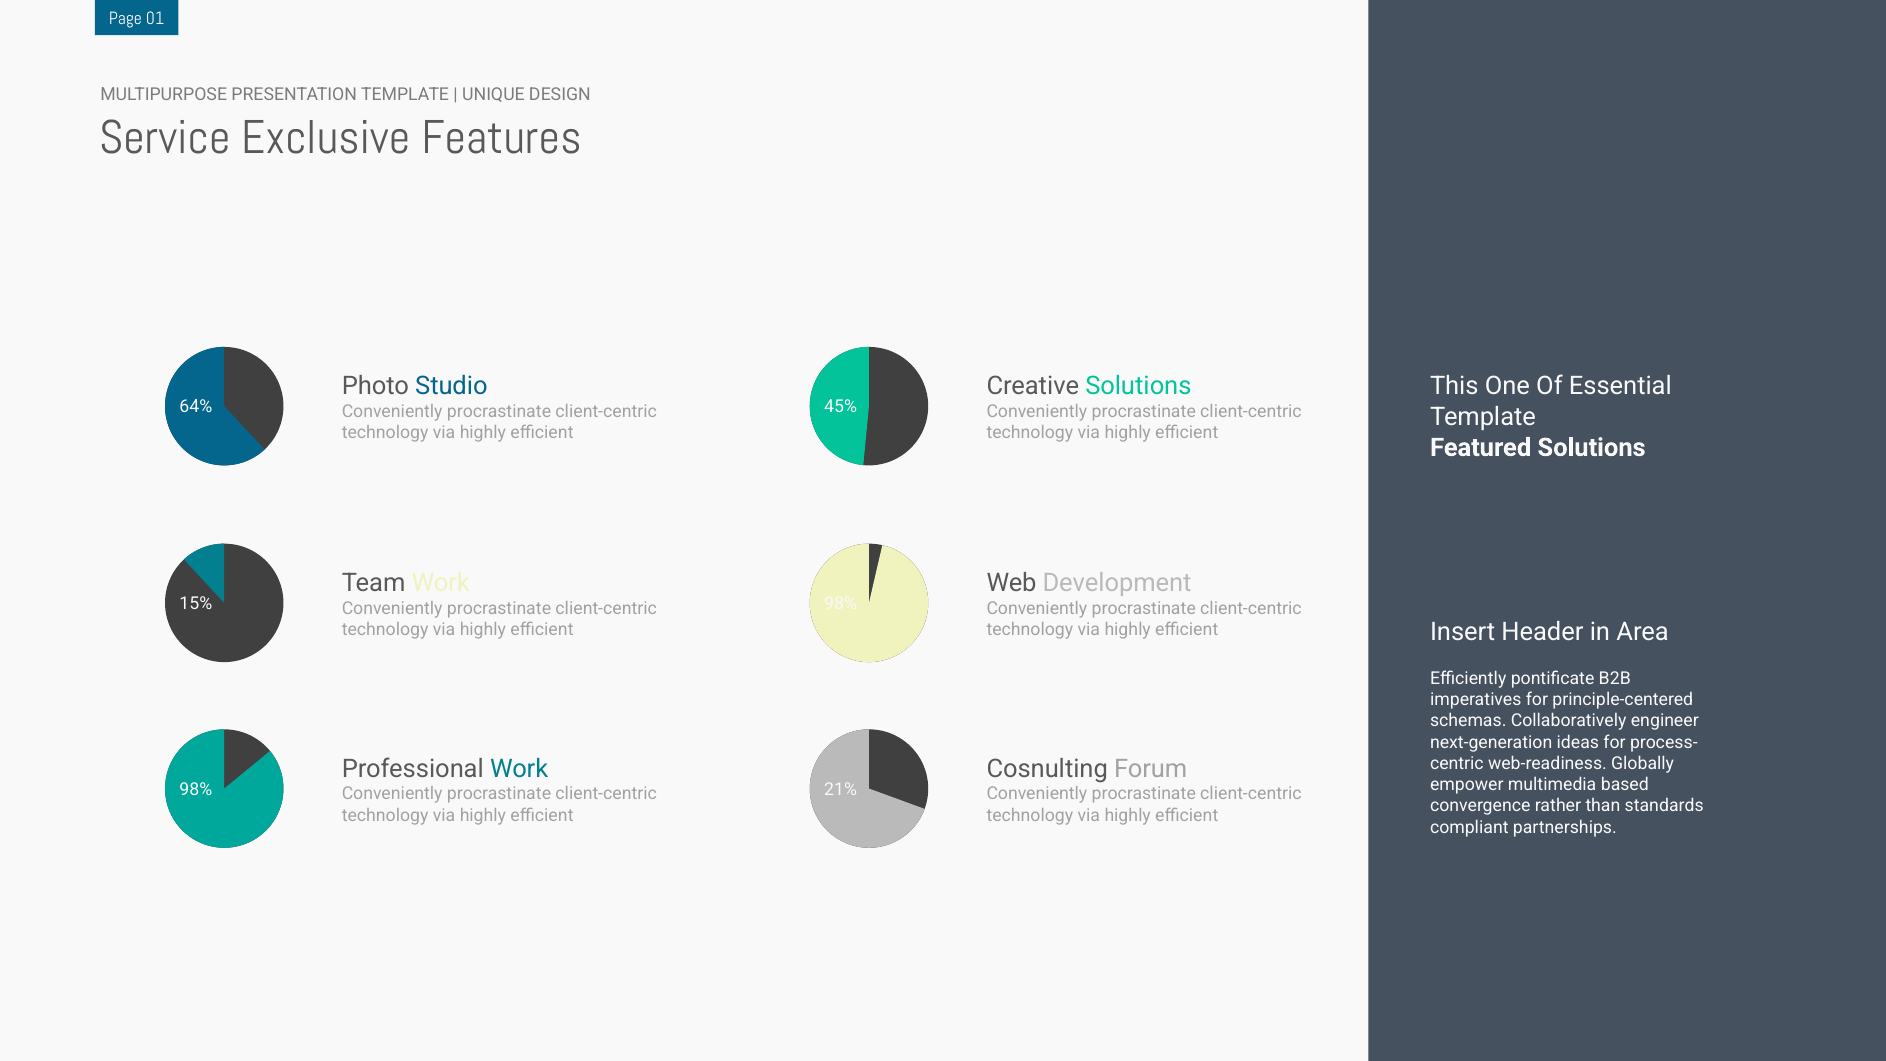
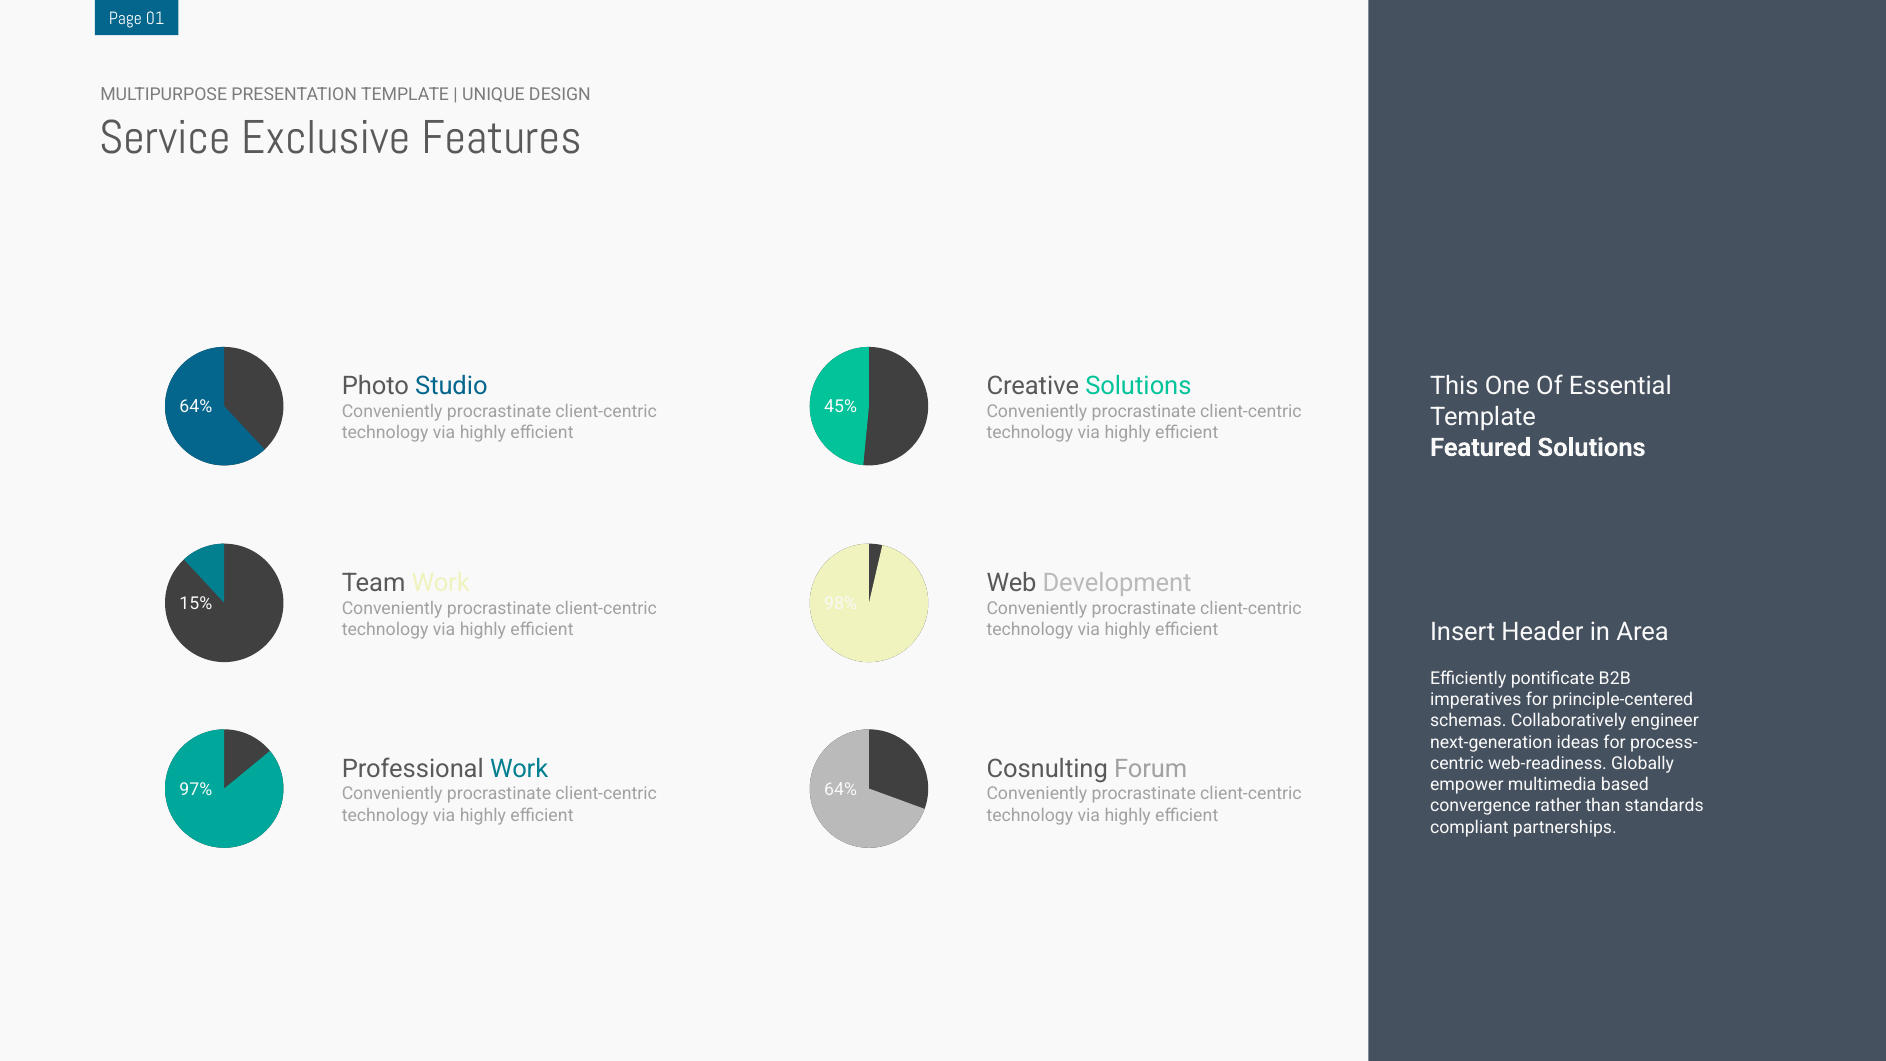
98%: 98% -> 97% (196, 789)
21%: 21% -> 64% (841, 789)
